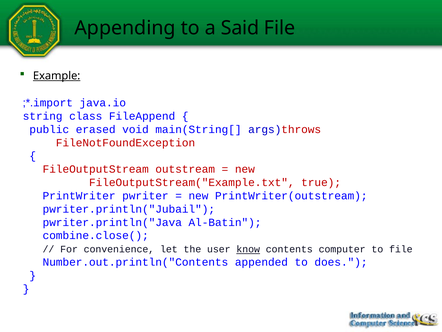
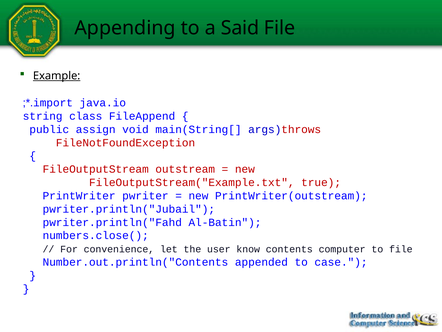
erased: erased -> assign (96, 129)
pwriter.println("Java: pwriter.println("Java -> pwriter.println("Fahd (112, 222)
combine.close(: combine.close( -> numbers.close( (96, 235)
know underline: present -> none (248, 249)
does: does -> case (341, 262)
